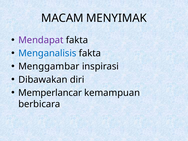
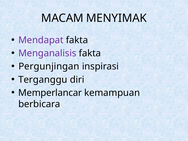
Menganalisis colour: blue -> purple (47, 53)
Menggambar: Menggambar -> Pergunjingan (49, 66)
Dibawakan: Dibawakan -> Terganggu (43, 80)
